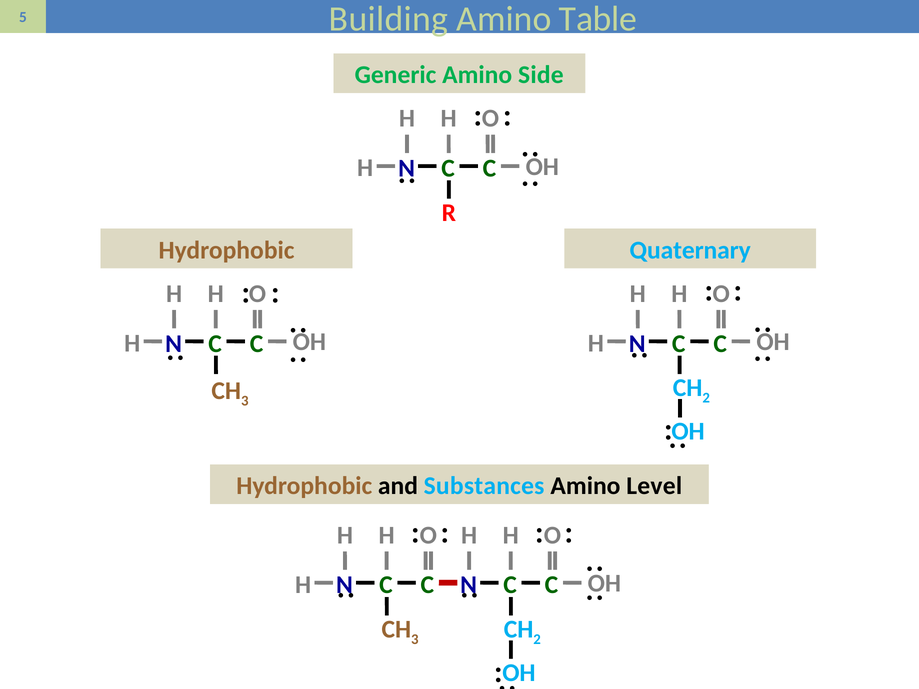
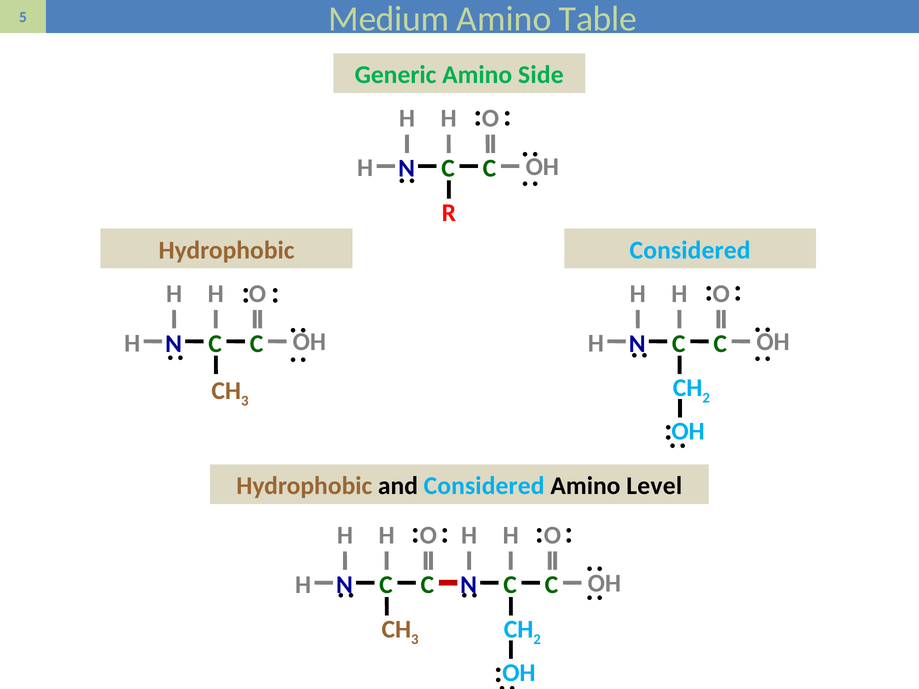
Building: Building -> Medium (389, 19)
Quaternary: Quaternary -> Considered (690, 250)
and Substances: Substances -> Considered (484, 486)
